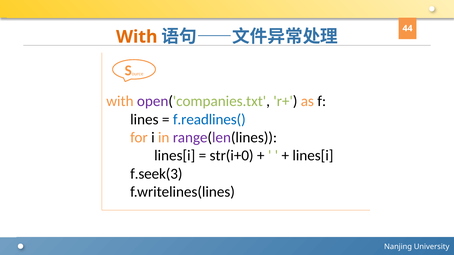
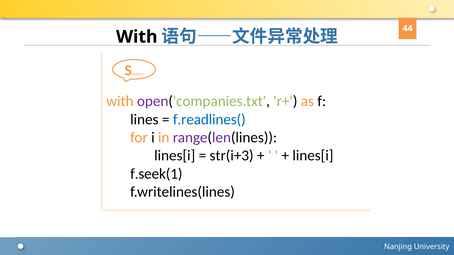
With colour: orange -> black (137, 37)
str(i+0: str(i+0 -> str(i+3 (232, 156)
f.seek(3: f.seek(3 -> f.seek(1 (156, 174)
